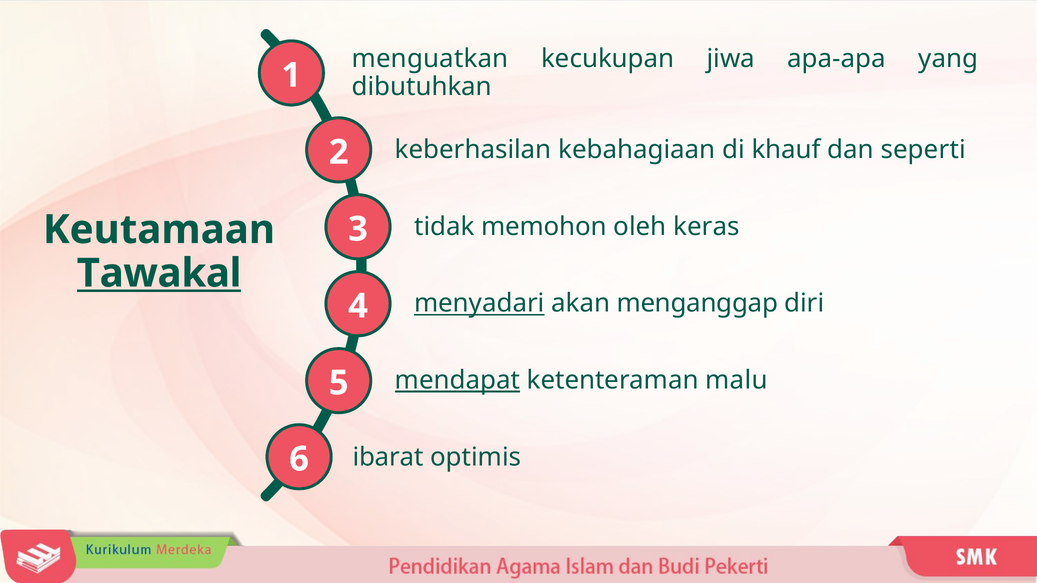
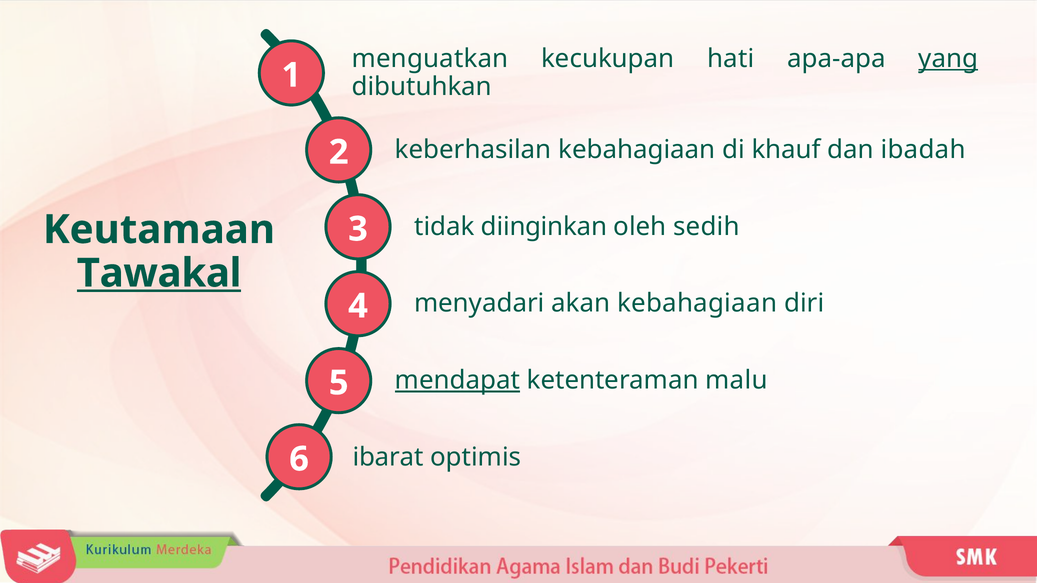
jiwa: jiwa -> hati (731, 59)
yang underline: none -> present (948, 59)
seperti: seperti -> ibadah (923, 150)
memohon: memohon -> diinginkan (544, 227)
keras: keras -> sedih (706, 227)
menyadari underline: present -> none (479, 304)
akan menganggap: menganggap -> kebahagiaan (697, 304)
